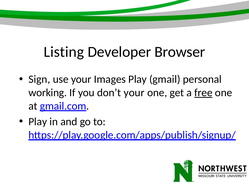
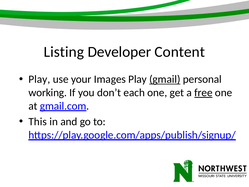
Browser: Browser -> Content (180, 52)
Sign: Sign -> Play (39, 79)
gmail underline: none -> present (165, 79)
don’t your: your -> each (134, 93)
Play: Play -> This (38, 122)
